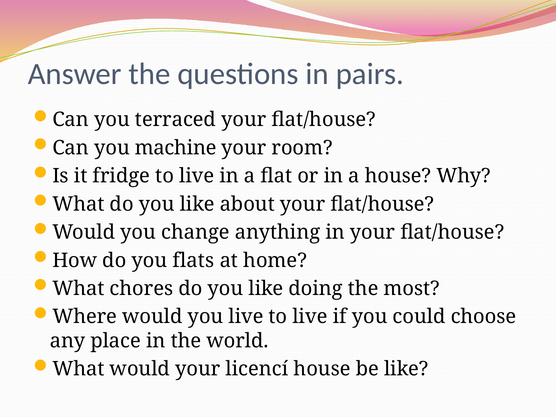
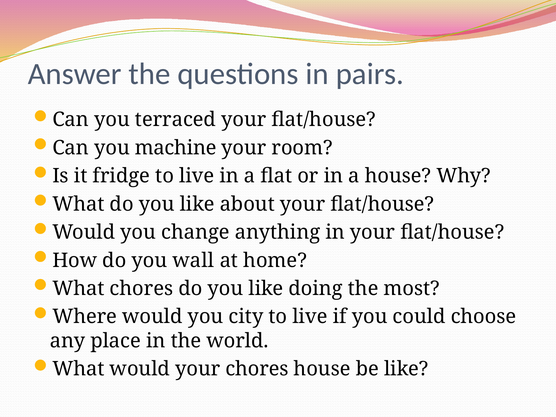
flats: flats -> wall (193, 260)
you live: live -> city (246, 317)
your licencí: licencí -> chores (257, 369)
